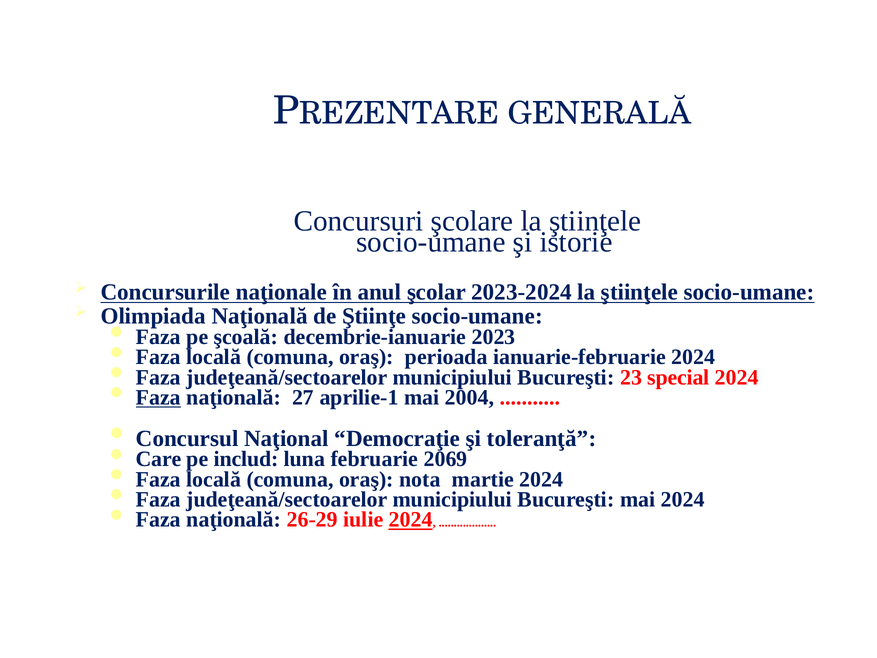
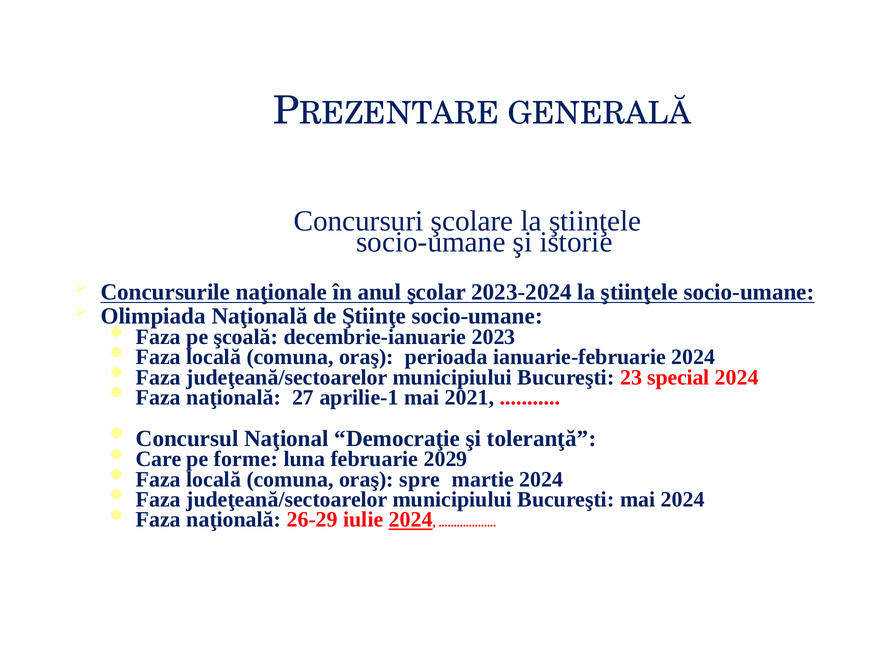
Faza underline: present -> none (158, 397)
2004: 2004 -> 2021 (469, 397)
includ: includ -> forme (246, 459)
2069: 2069 -> 2029 (446, 459)
nota: nota -> spre (420, 479)
